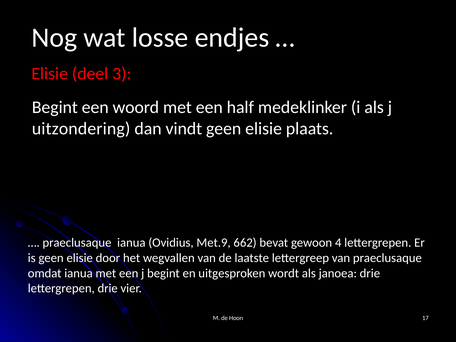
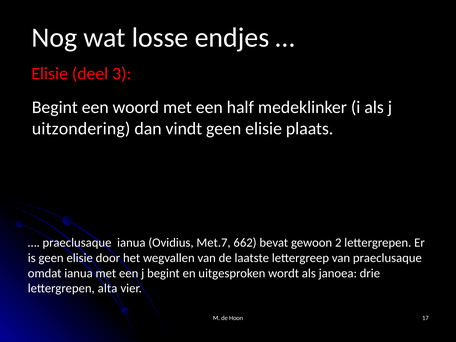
Met.9: Met.9 -> Met.7 (214, 243)
4: 4 -> 2 (338, 243)
lettergrepen drie: drie -> alta (108, 288)
